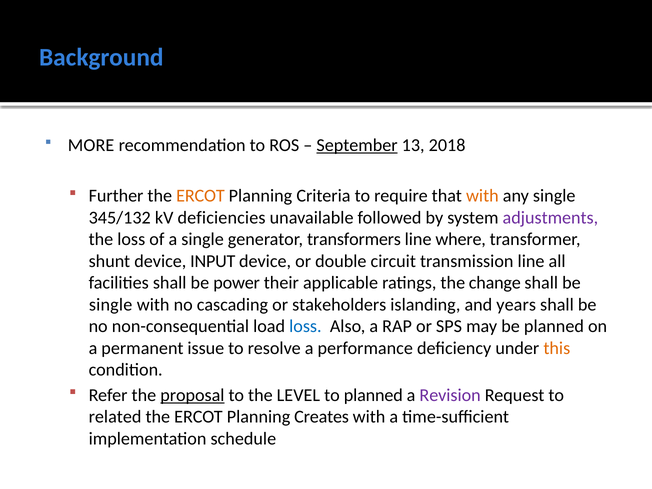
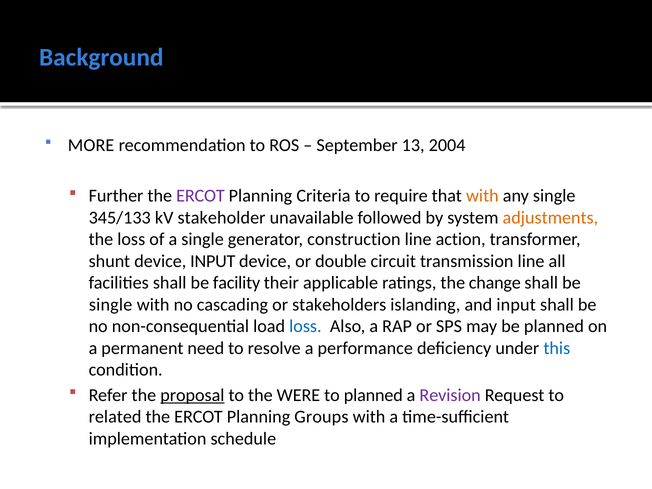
September underline: present -> none (357, 145)
2018: 2018 -> 2004 (447, 145)
ERCOT colour: orange -> purple (201, 196)
345/132: 345/132 -> 345/133 (120, 218)
deficiencies: deficiencies -> stakeholder (222, 218)
adjustments colour: purple -> orange (550, 218)
transformers: transformers -> construction (354, 239)
where: where -> action (461, 239)
power: power -> facility (237, 283)
and years: years -> input (516, 305)
issue: issue -> need (206, 348)
this colour: orange -> blue (557, 348)
LEVEL: LEVEL -> WERE (298, 395)
Creates: Creates -> Groups (321, 417)
